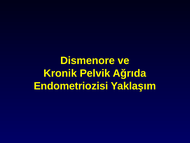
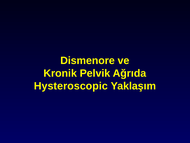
Endometriozisi: Endometriozisi -> Hysteroscopic (71, 86)
